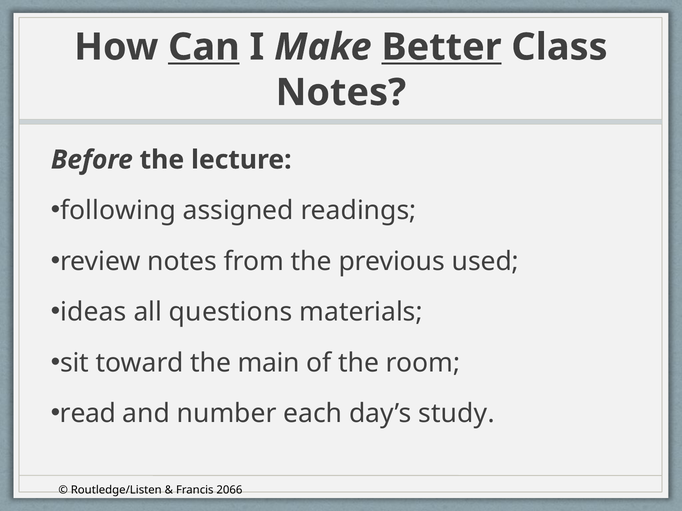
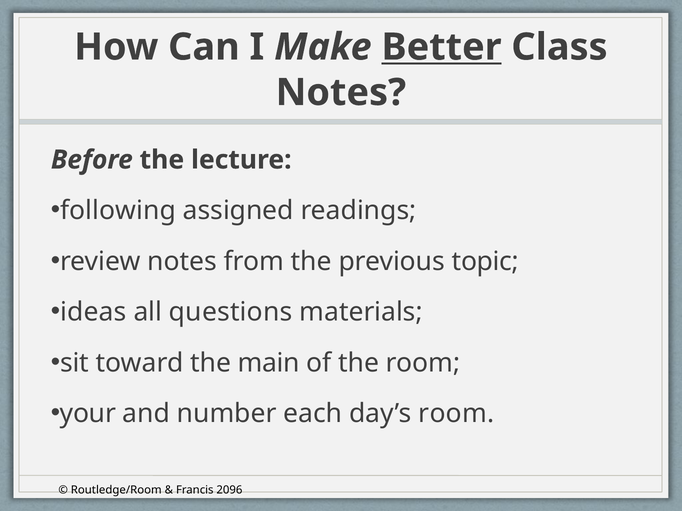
Can underline: present -> none (204, 47)
used: used -> topic (485, 262)
read: read -> your (88, 414)
day’s study: study -> room (456, 414)
Routledge/Listen: Routledge/Listen -> Routledge/Room (116, 490)
2066: 2066 -> 2096 (229, 490)
